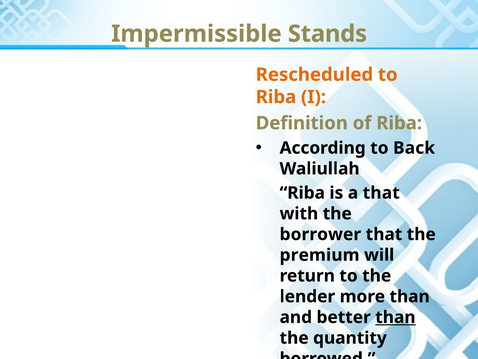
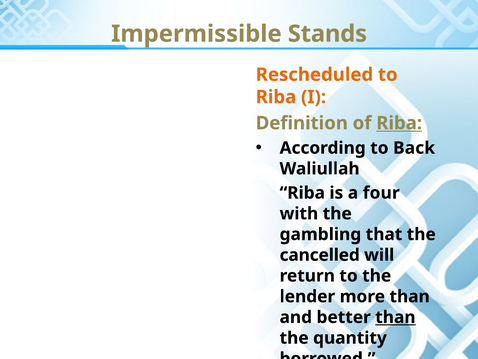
Riba underline: none -> present (399, 123)
a that: that -> four (381, 193)
borrower: borrower -> gambling (320, 234)
premium: premium -> cancelled (320, 255)
